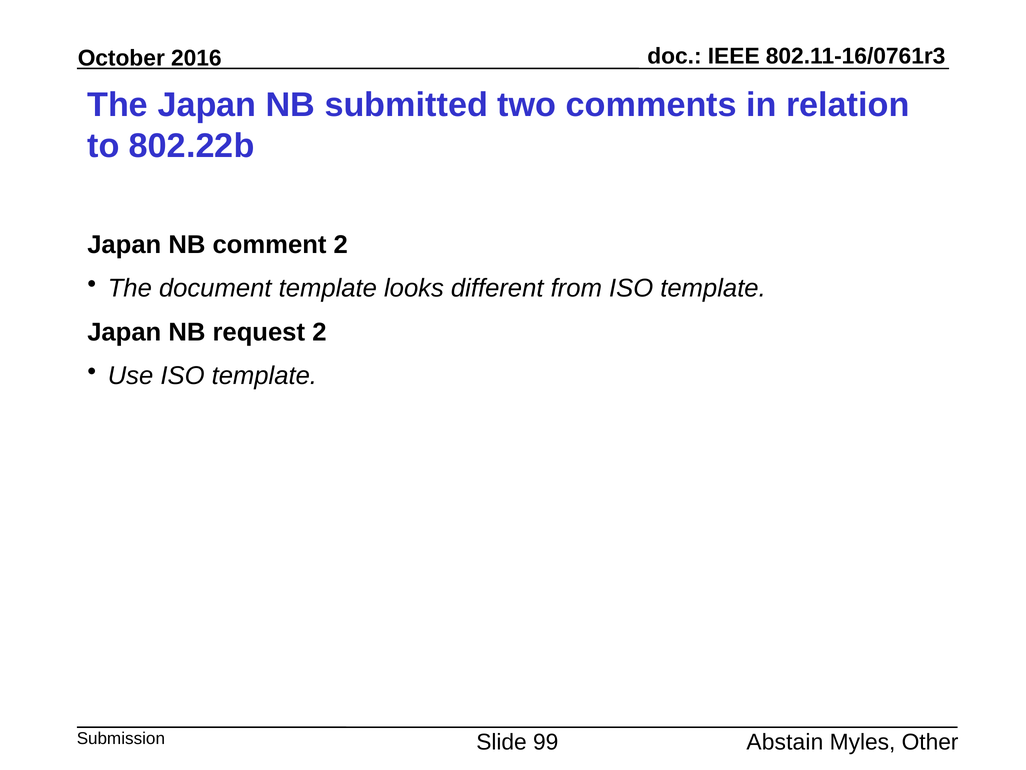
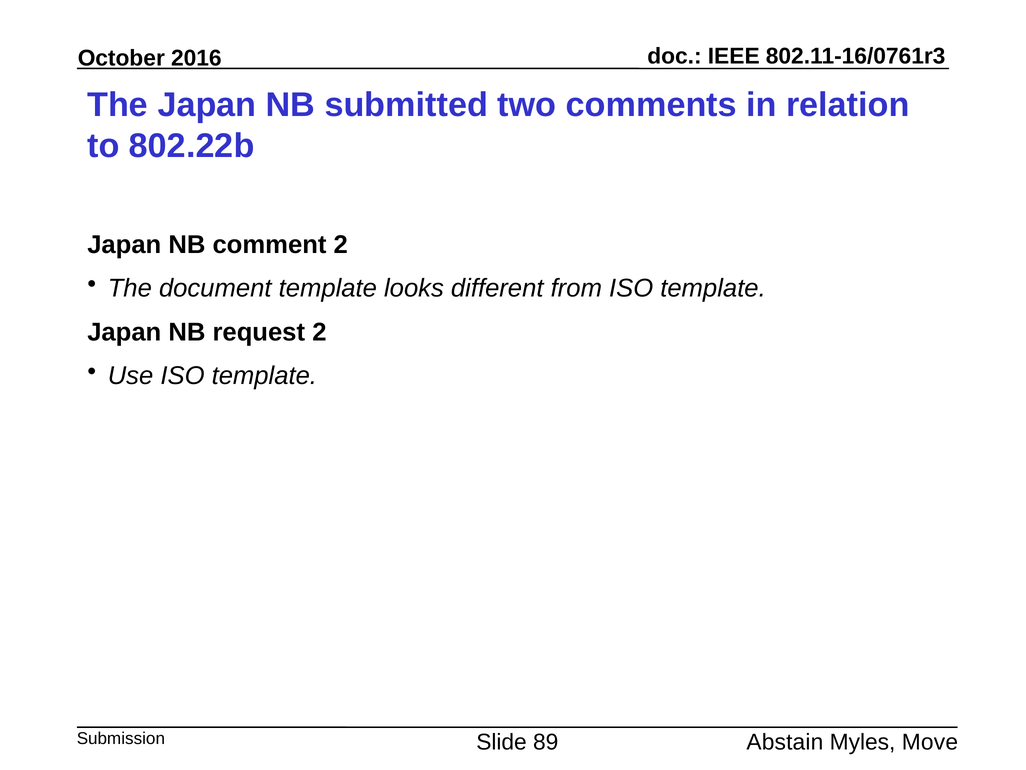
99: 99 -> 89 (546, 742)
Other: Other -> Move (930, 742)
